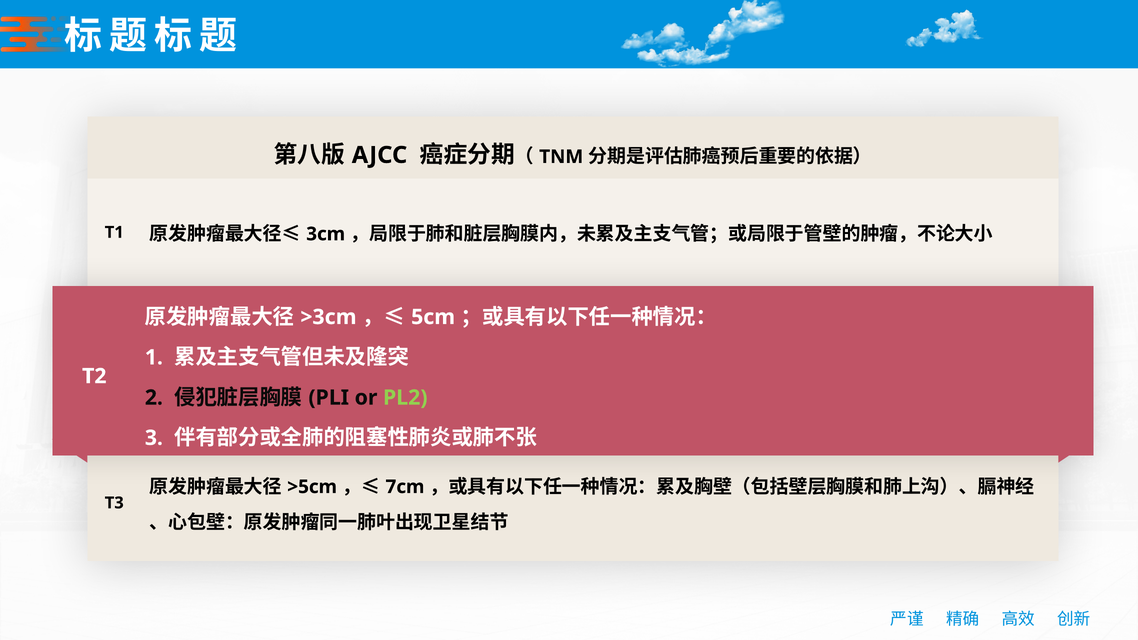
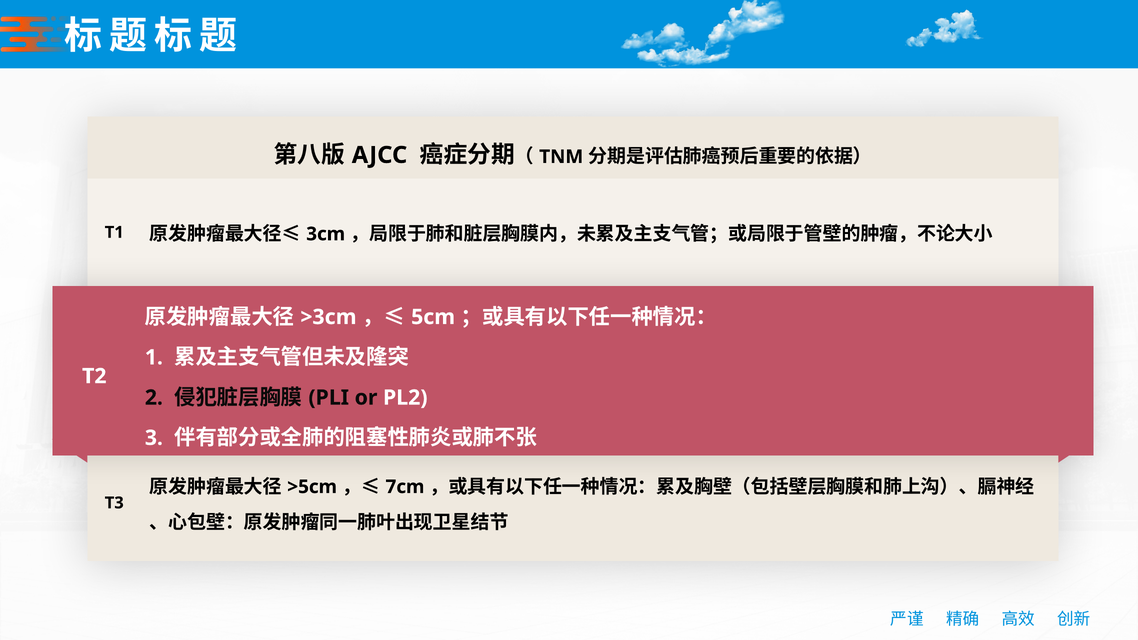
PL2 colour: light green -> white (405, 398)
